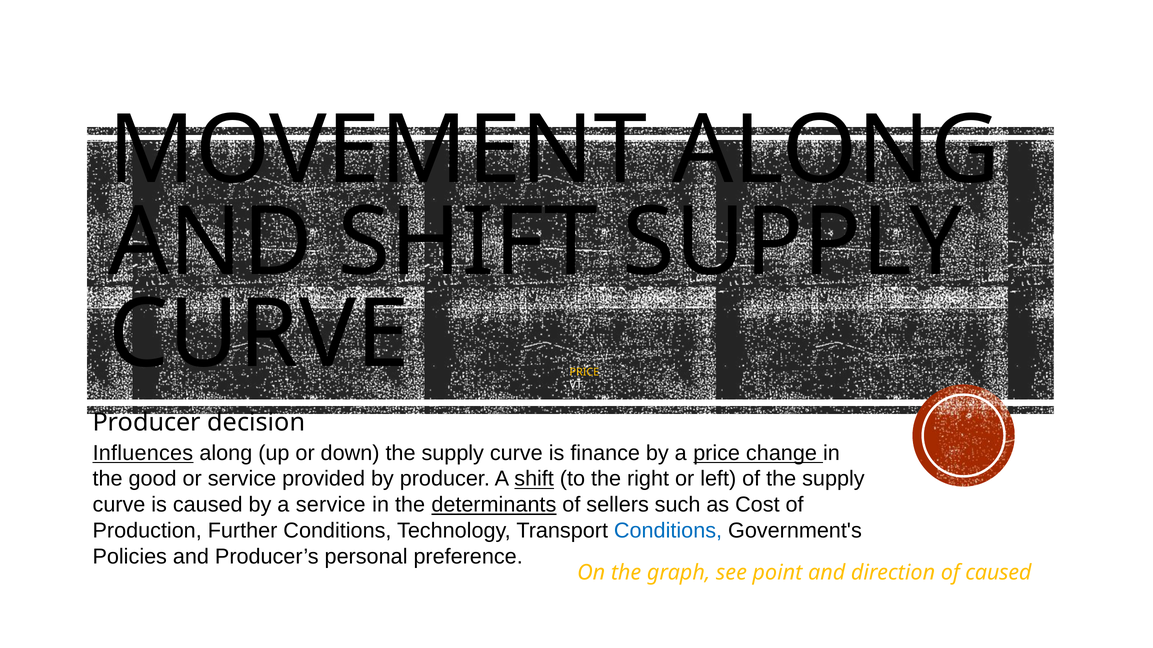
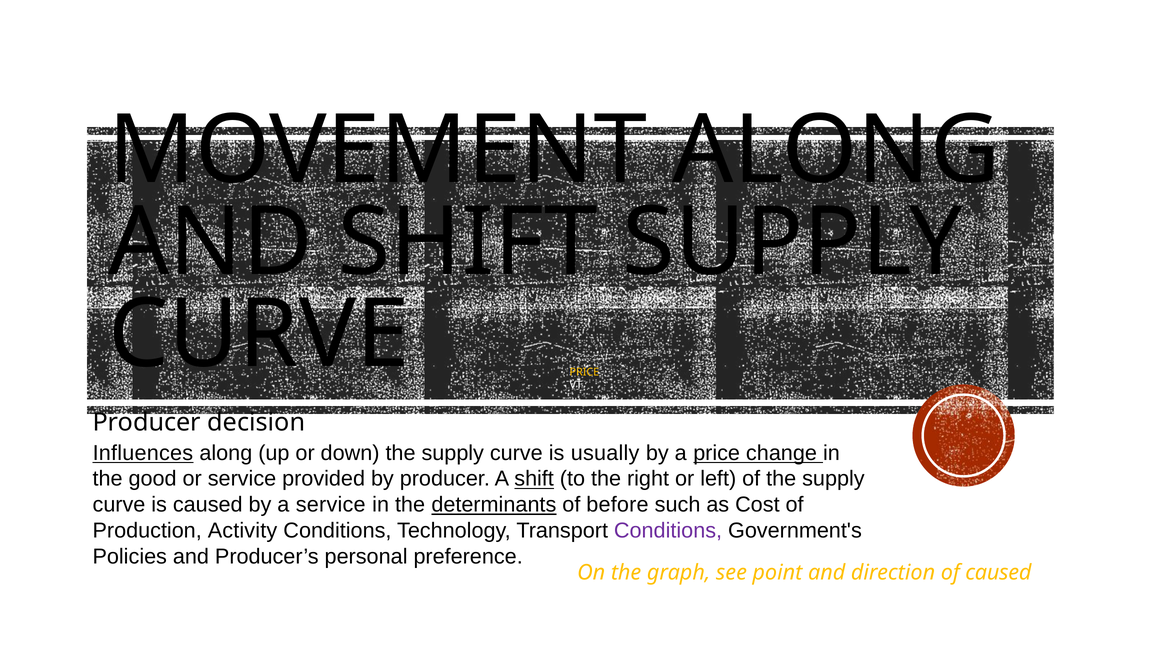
finance: finance -> usually (605, 453)
sellers: sellers -> before (617, 505)
Further: Further -> Activity (242, 531)
Conditions colour: blue -> purple (668, 531)
